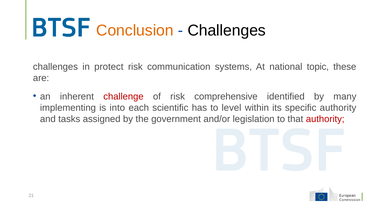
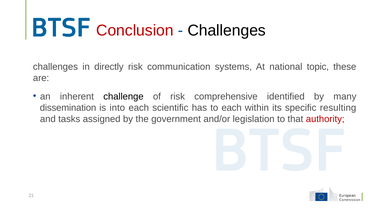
Conclusion colour: orange -> red (135, 30)
protect: protect -> directly (109, 67)
challenge colour: red -> black (123, 96)
implementing: implementing -> dissemination (68, 107)
to level: level -> each (232, 107)
specific authority: authority -> resulting (338, 107)
